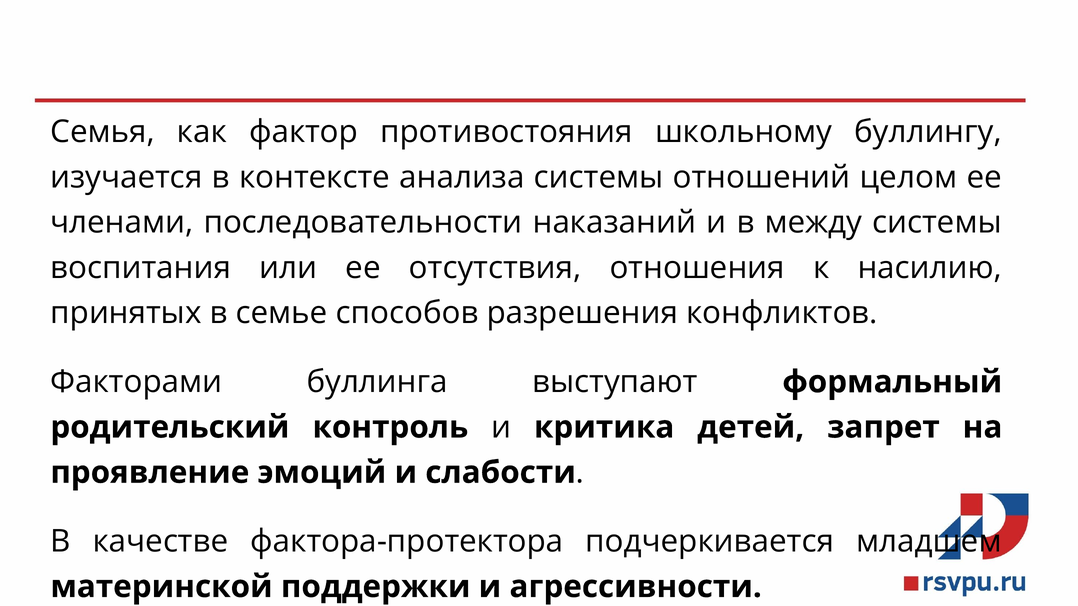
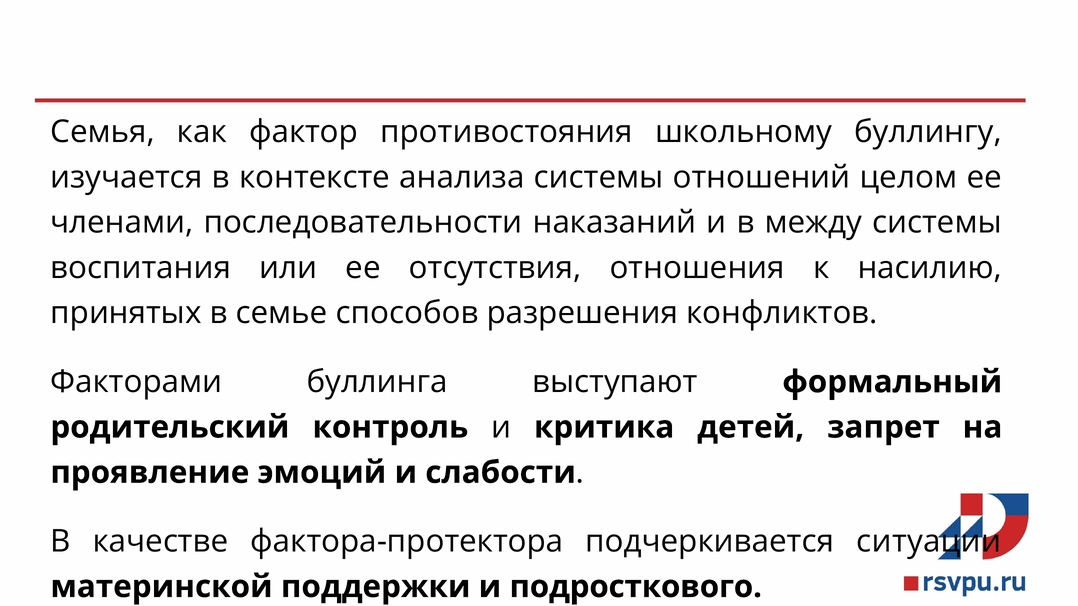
младшем: младшем -> ситуации (929, 542)
агрессивности: агрессивности -> подросткового (636, 587)
